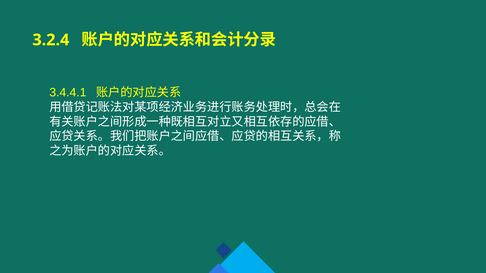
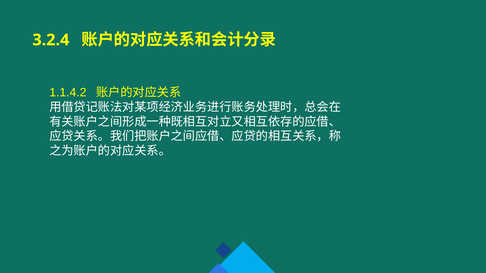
3.4.4.1: 3.4.4.1 -> 1.1.4.2 (68, 93)
